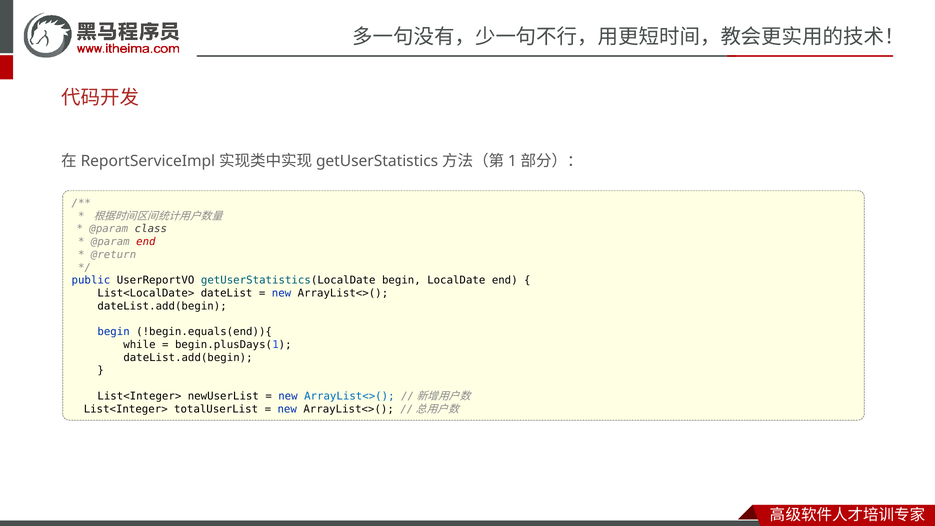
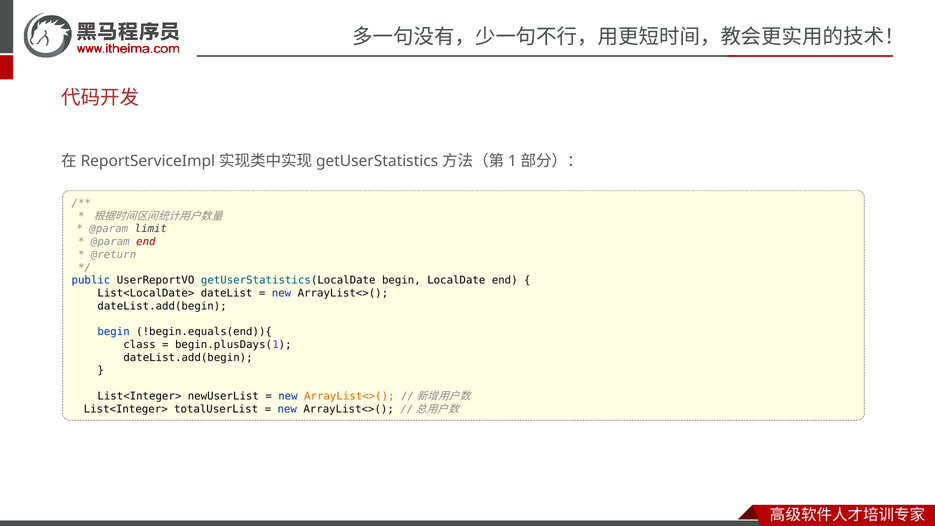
class: class -> limit (151, 229)
while: while -> class (139, 345)
ArrayList<>( colour: blue -> orange (349, 396)
